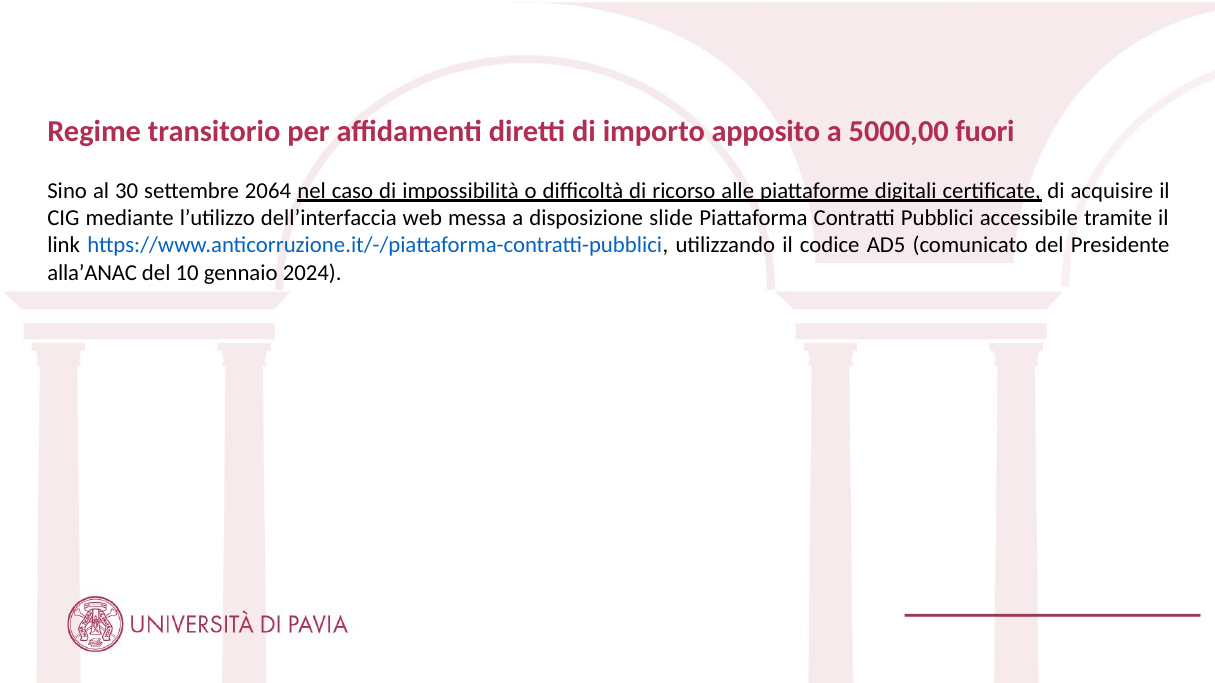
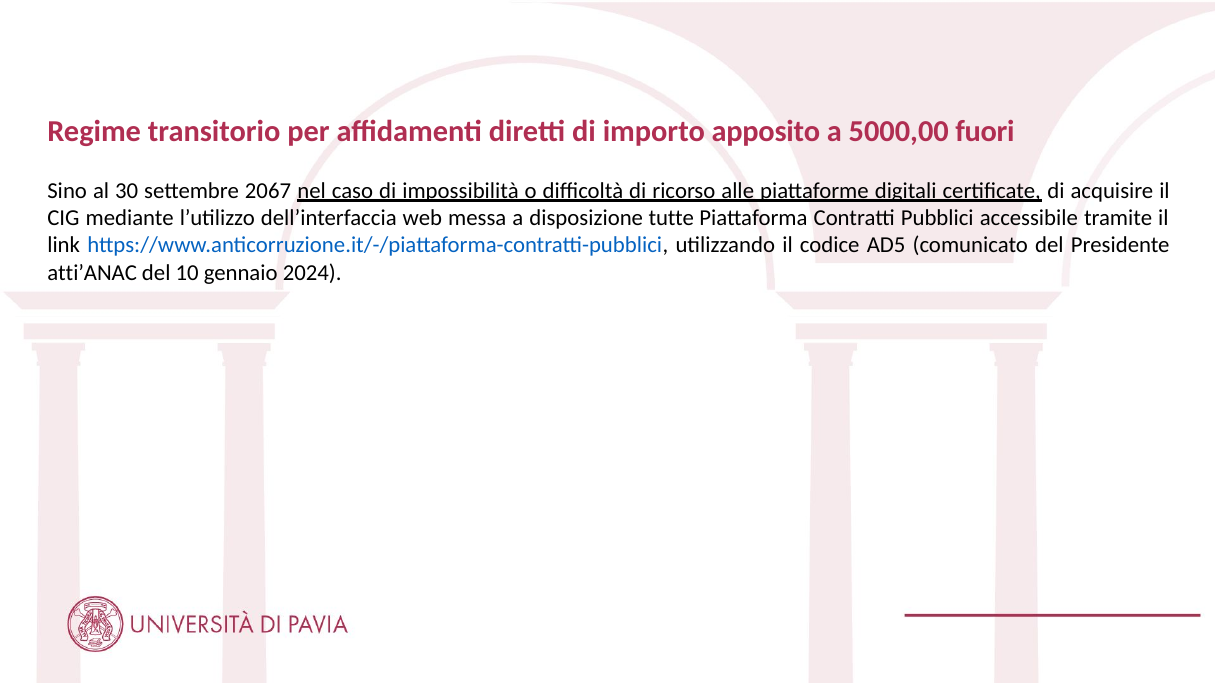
2064: 2064 -> 2067 (268, 191)
slide: slide -> tutte (671, 218)
alla’ANAC: alla’ANAC -> atti’ANAC (92, 273)
